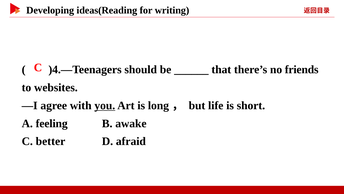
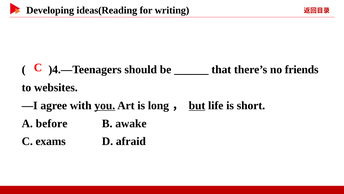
but underline: none -> present (197, 105)
feeling: feeling -> before (52, 123)
better: better -> exams (51, 141)
